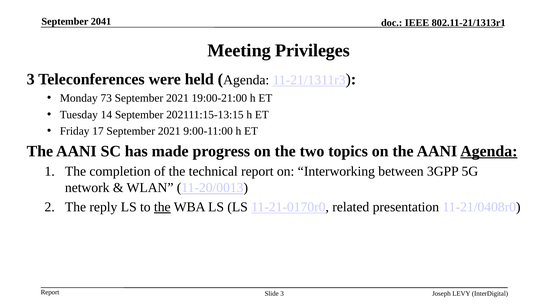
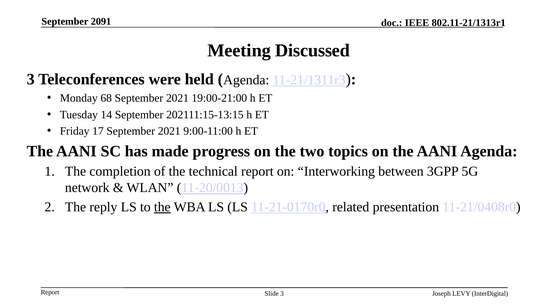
2041: 2041 -> 2091 (101, 22)
Privileges: Privileges -> Discussed (313, 51)
73: 73 -> 68 (106, 98)
Agenda underline: present -> none (489, 151)
